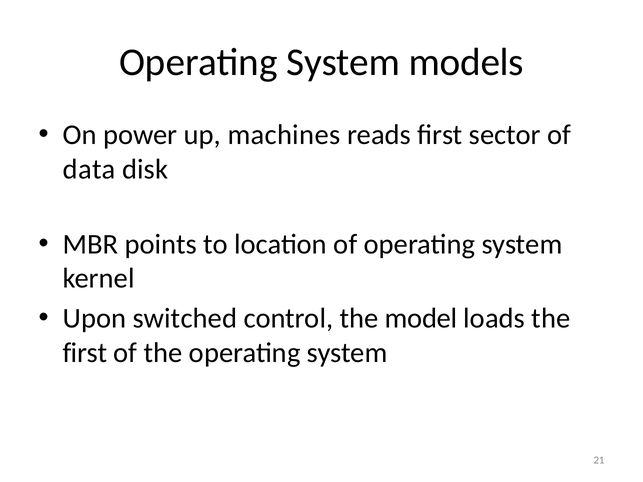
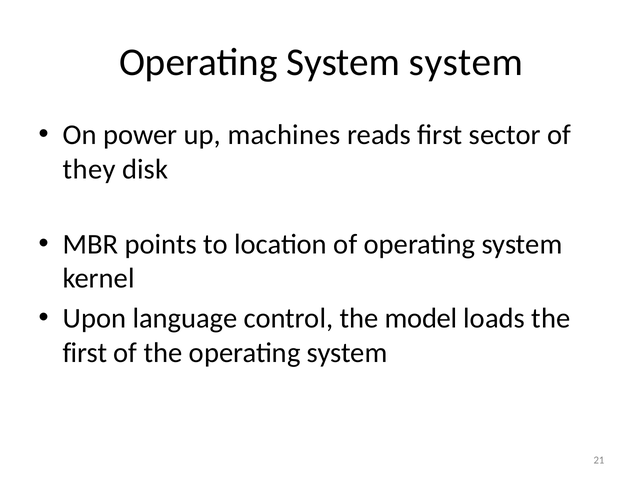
System models: models -> system (466, 62)
data: data -> they (89, 169)
switched: switched -> language (185, 319)
